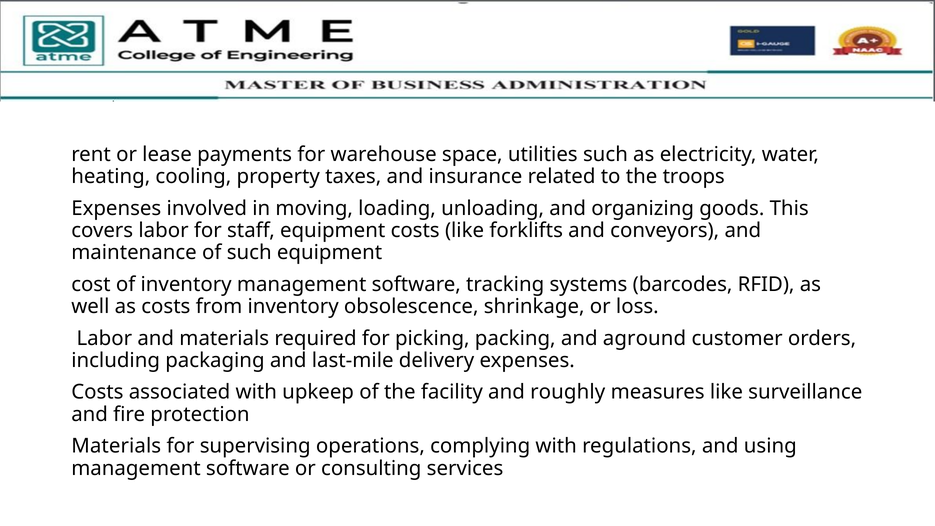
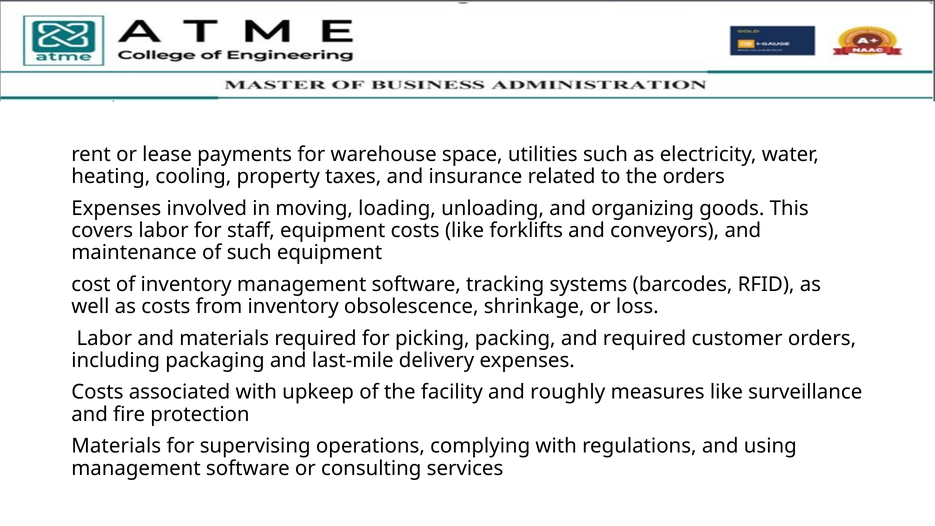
the troops: troops -> orders (694, 177)
and aground: aground -> required (645, 338)
